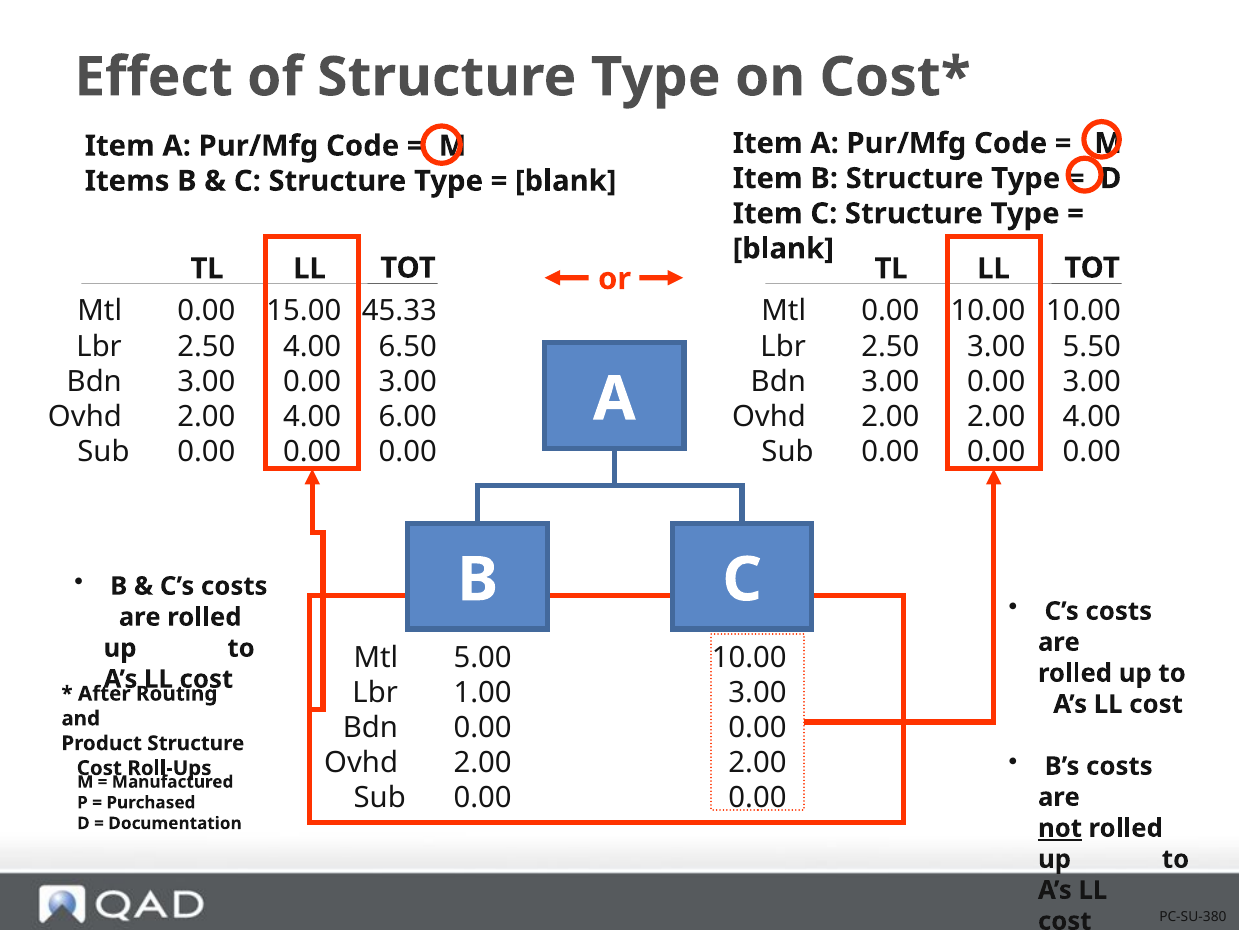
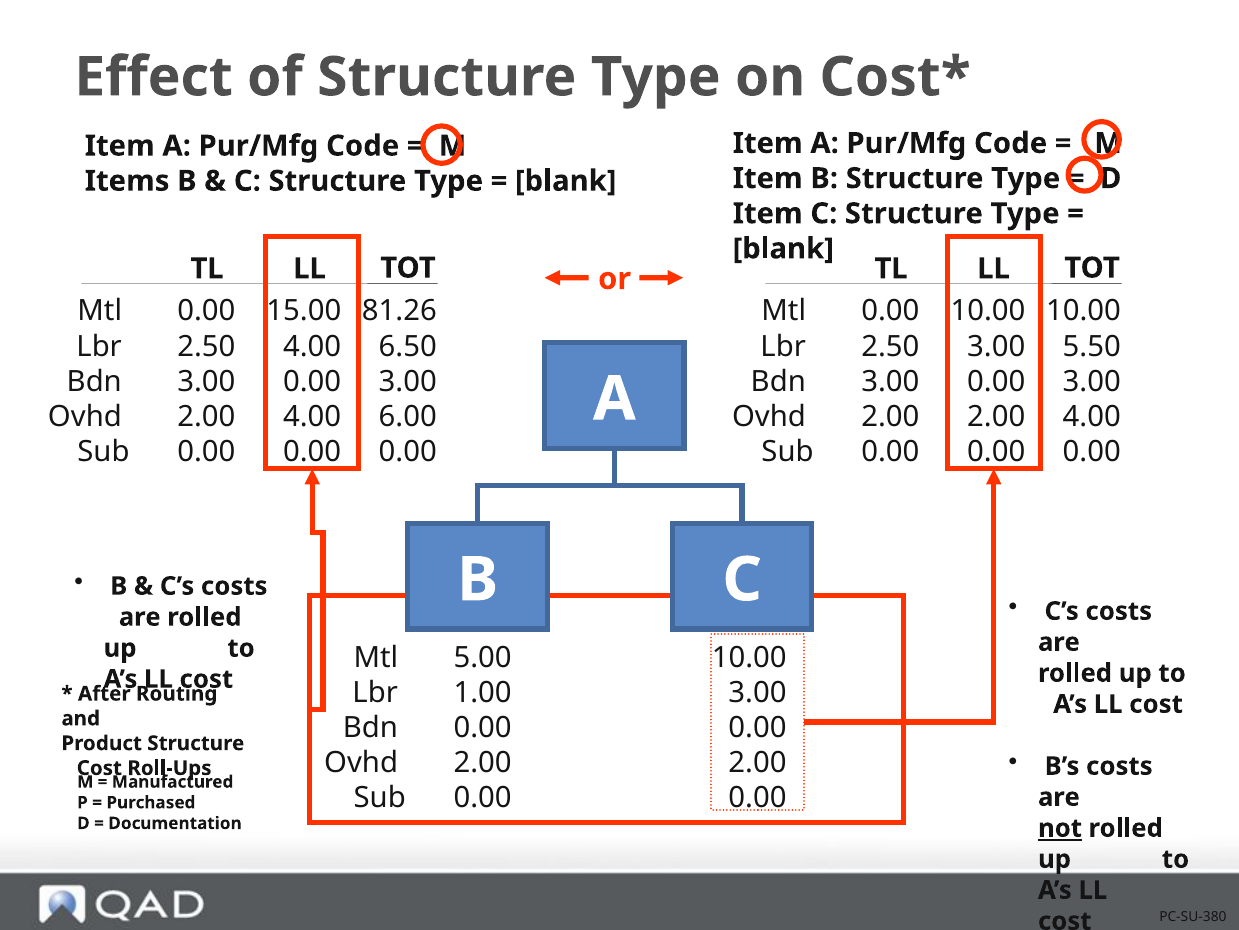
45.33: 45.33 -> 81.26 (399, 311)
